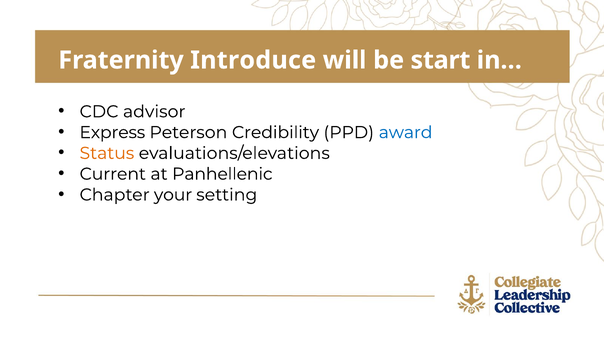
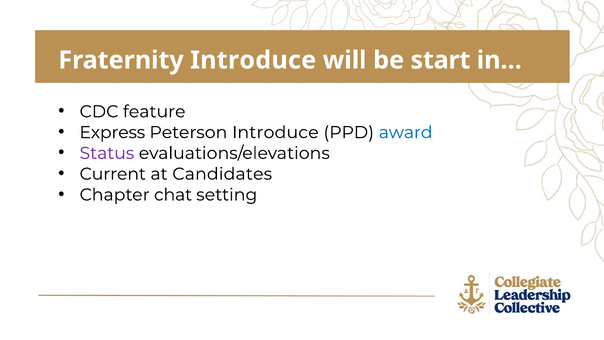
advisor: advisor -> feature (154, 112)
Peterson Credibility: Credibility -> Introduce (275, 132)
Status colour: orange -> purple (107, 153)
Panhellenic: Panhellenic -> Candidates (222, 174)
your: your -> chat (173, 195)
